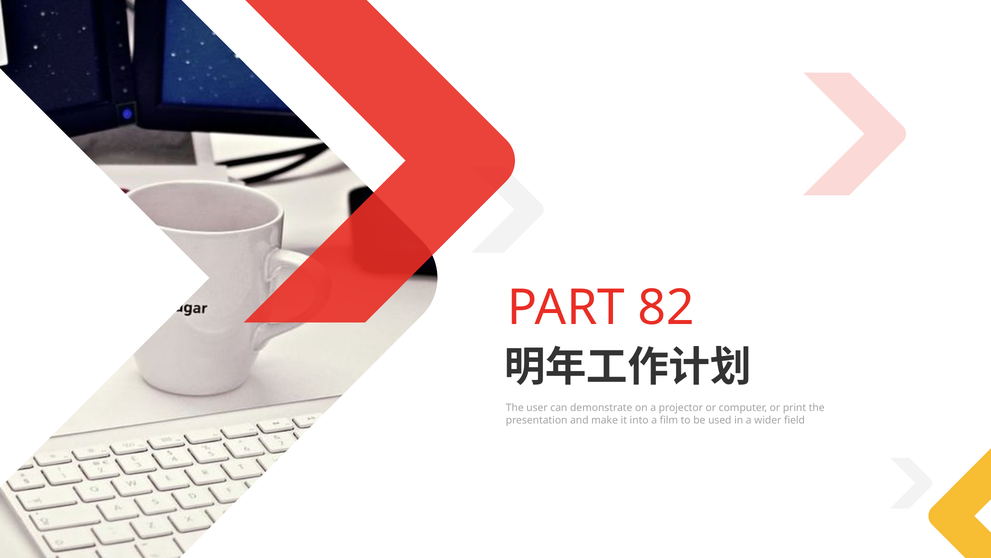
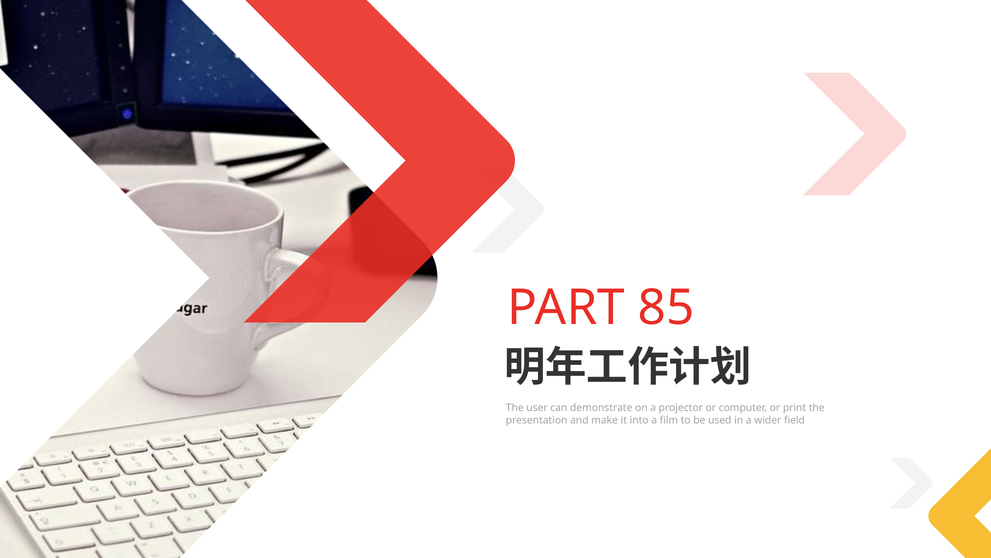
82: 82 -> 85 (666, 307)
